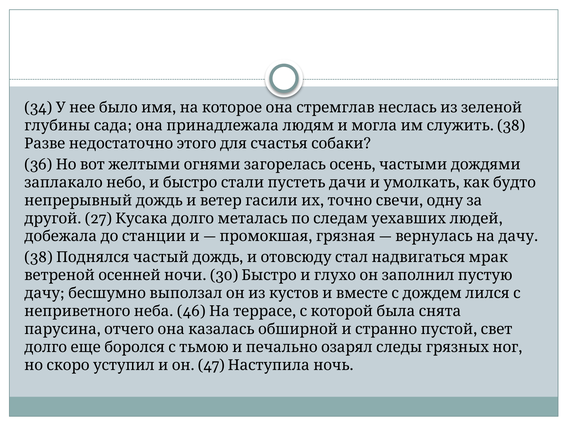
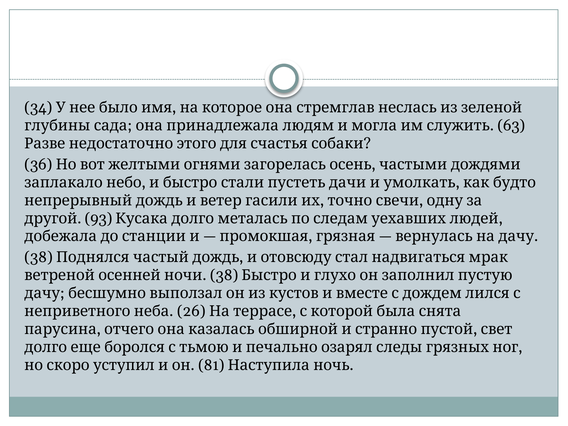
38: 38 -> 63 (511, 126)
27: 27 -> 93 (98, 218)
30: 30 -> 38 (224, 275)
46: 46 -> 26 (191, 311)
47: 47 -> 81 (211, 365)
